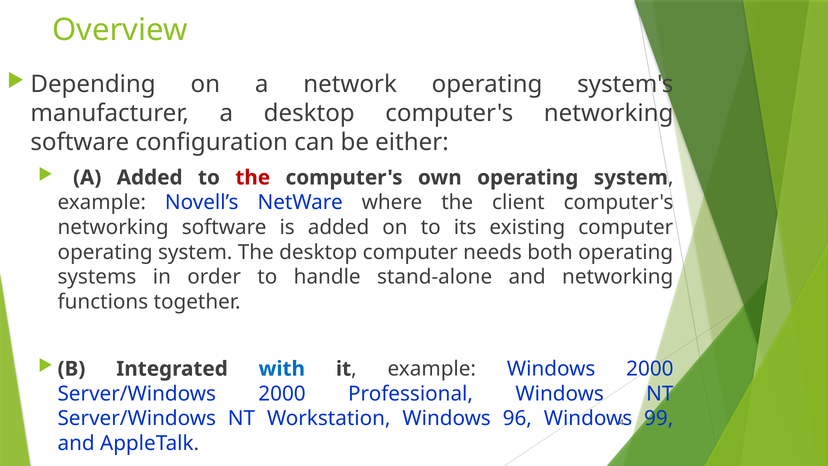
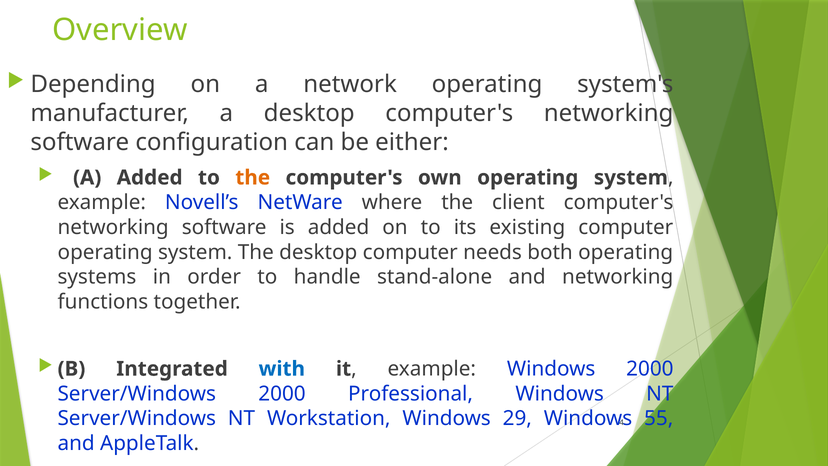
the colour: red -> orange (253, 178)
96: 96 -> 29 (517, 418)
99: 99 -> 55 (659, 418)
